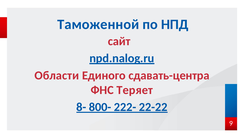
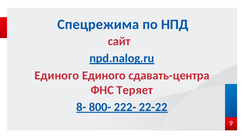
Таможенной: Таможенной -> Спецрежима (98, 25)
Области: Области -> Единого (57, 76)
